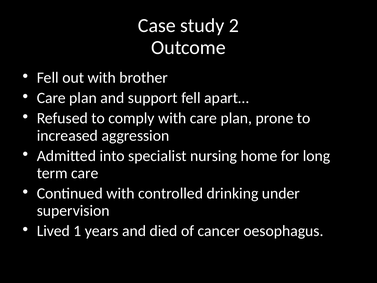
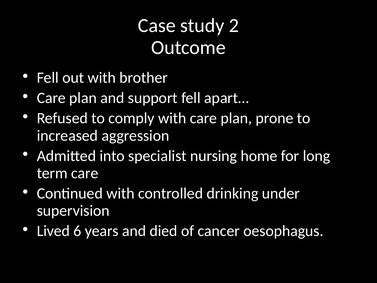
1: 1 -> 6 (77, 231)
